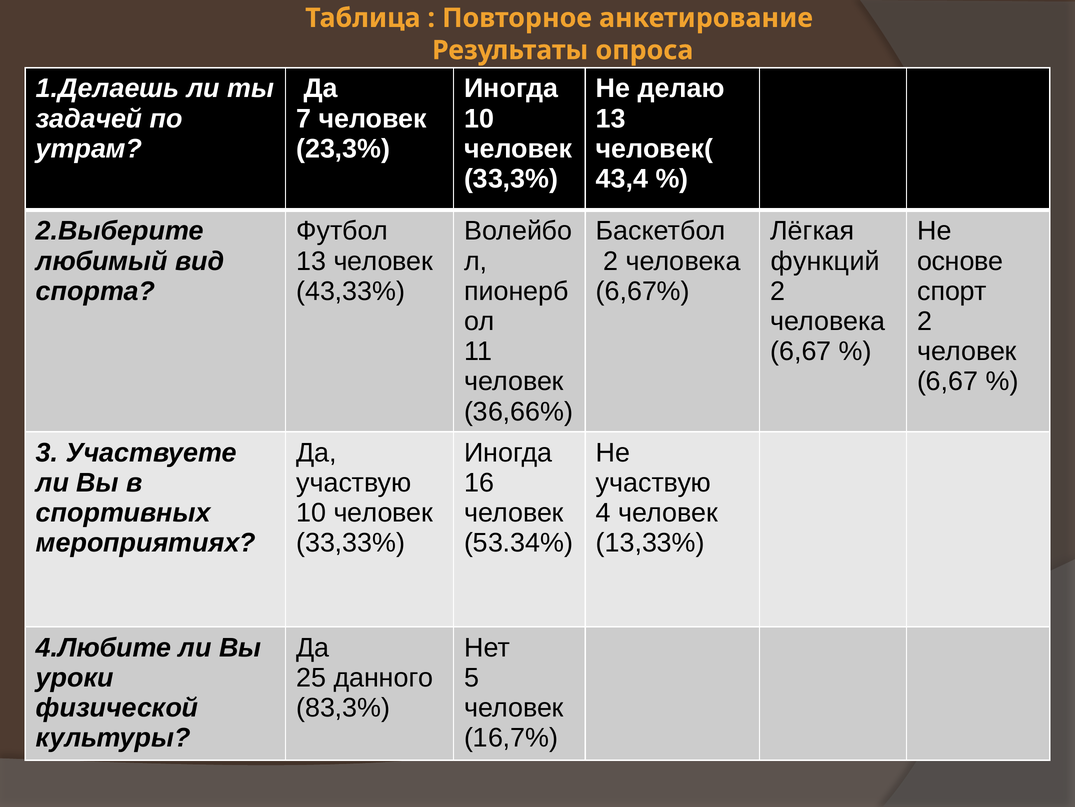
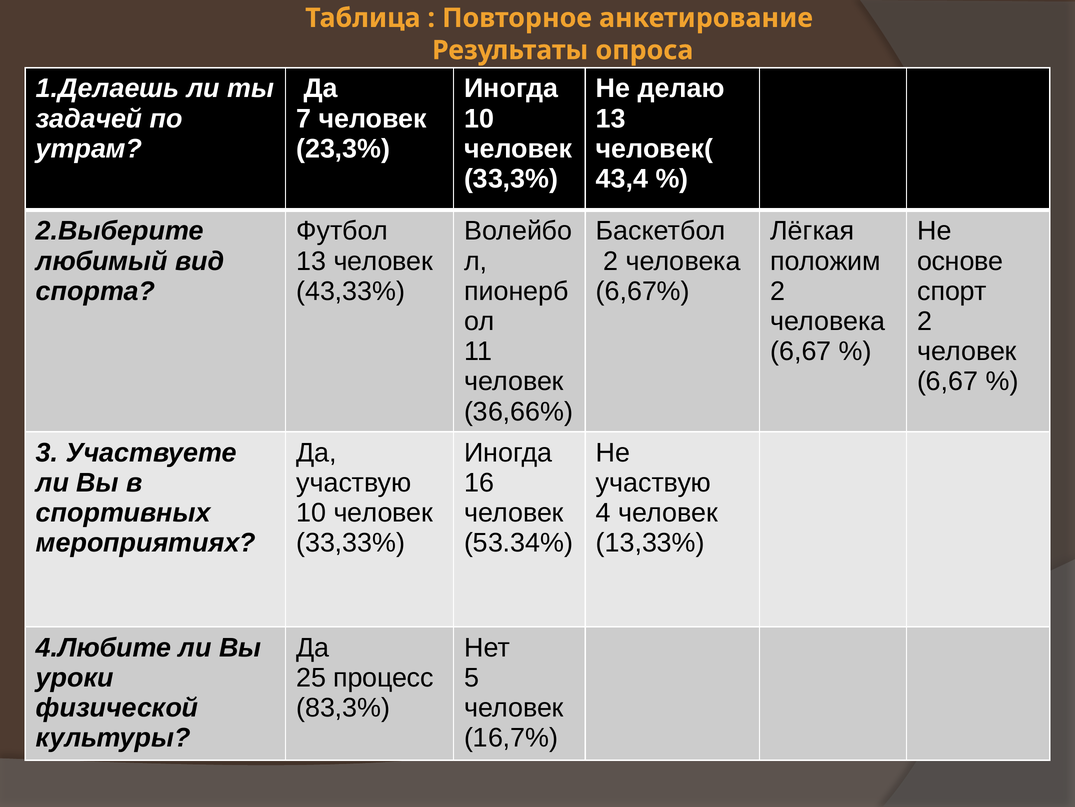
функций: функций -> положим (826, 261)
данного: данного -> процесс (383, 677)
